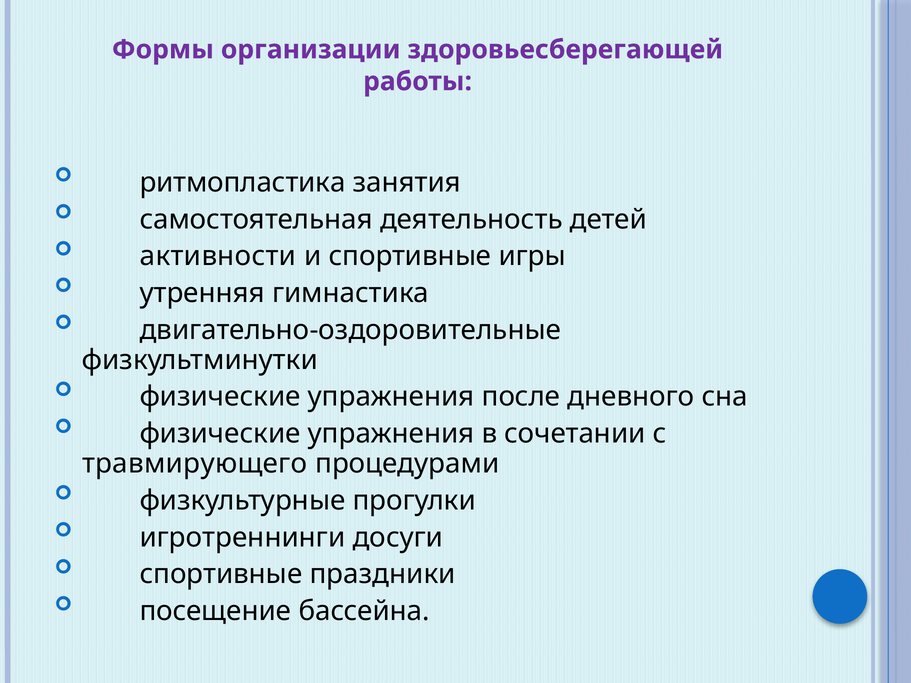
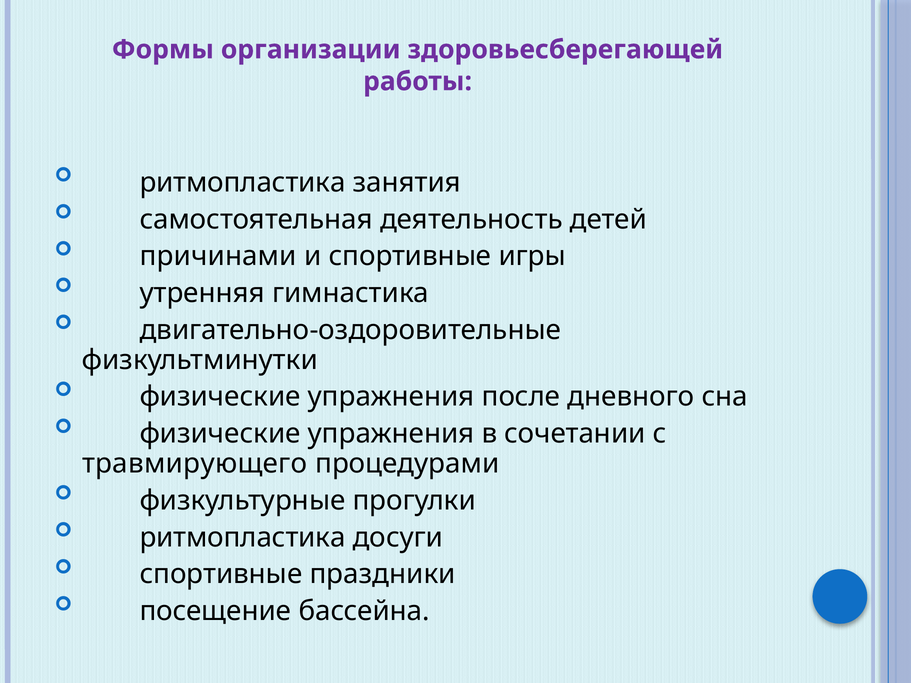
активности: активности -> причинами (218, 256)
игротреннинги: игротреннинги -> ритмопластика (243, 538)
